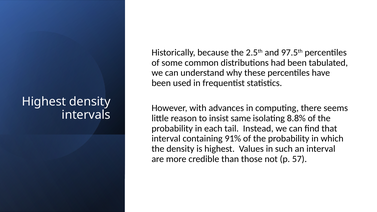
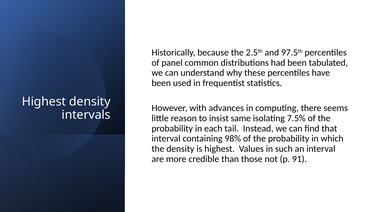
some: some -> panel (172, 63)
8.8%: 8.8% -> 7.5% (296, 118)
91%: 91% -> 98% (233, 139)
57: 57 -> 91 (300, 159)
